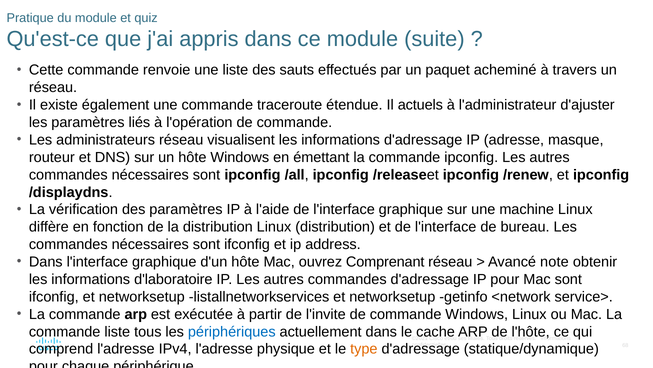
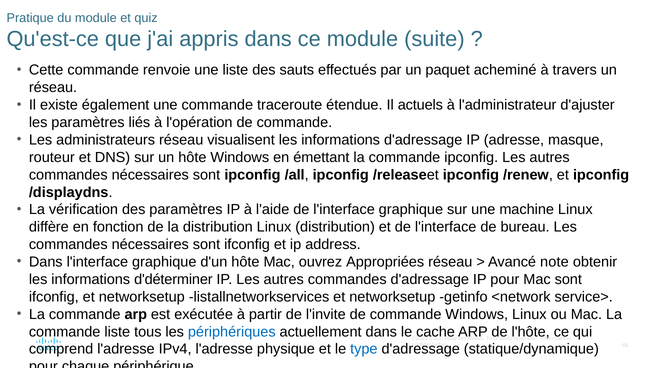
Comprenant: Comprenant -> Appropriées (385, 261)
d'laboratoire: d'laboratoire -> d'déterminer (173, 279)
type colour: orange -> blue (364, 349)
